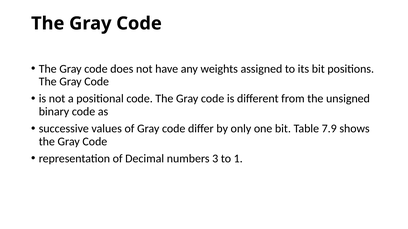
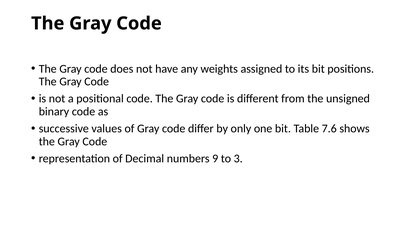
7.9: 7.9 -> 7.6 (329, 129)
3: 3 -> 9 (215, 159)
1: 1 -> 3 (238, 159)
